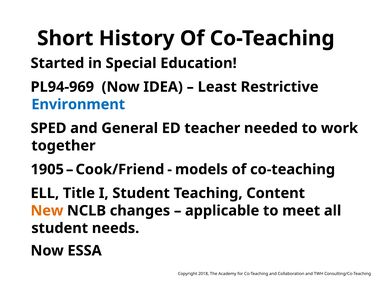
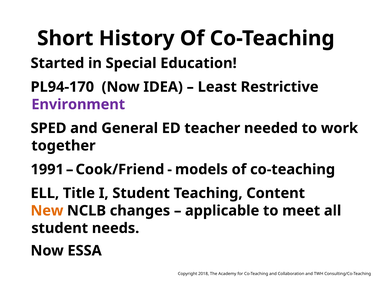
PL94-969: PL94-969 -> PL94-170 (62, 87)
Environment colour: blue -> purple (78, 105)
1905: 1905 -> 1991 (47, 170)
